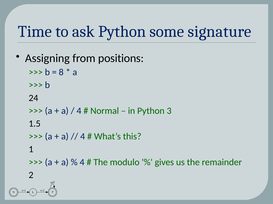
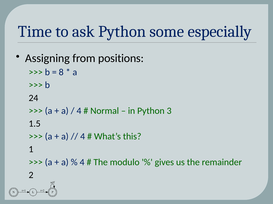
signature: signature -> especially (220, 32)
